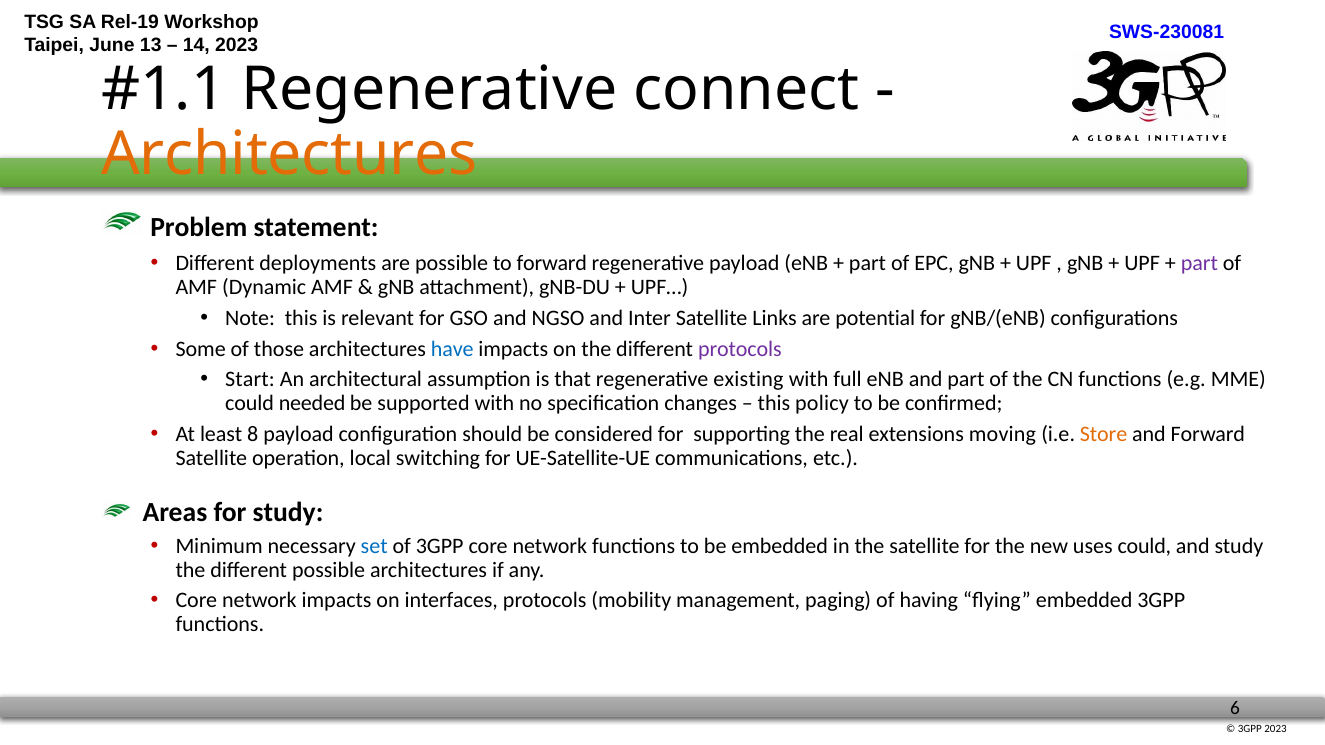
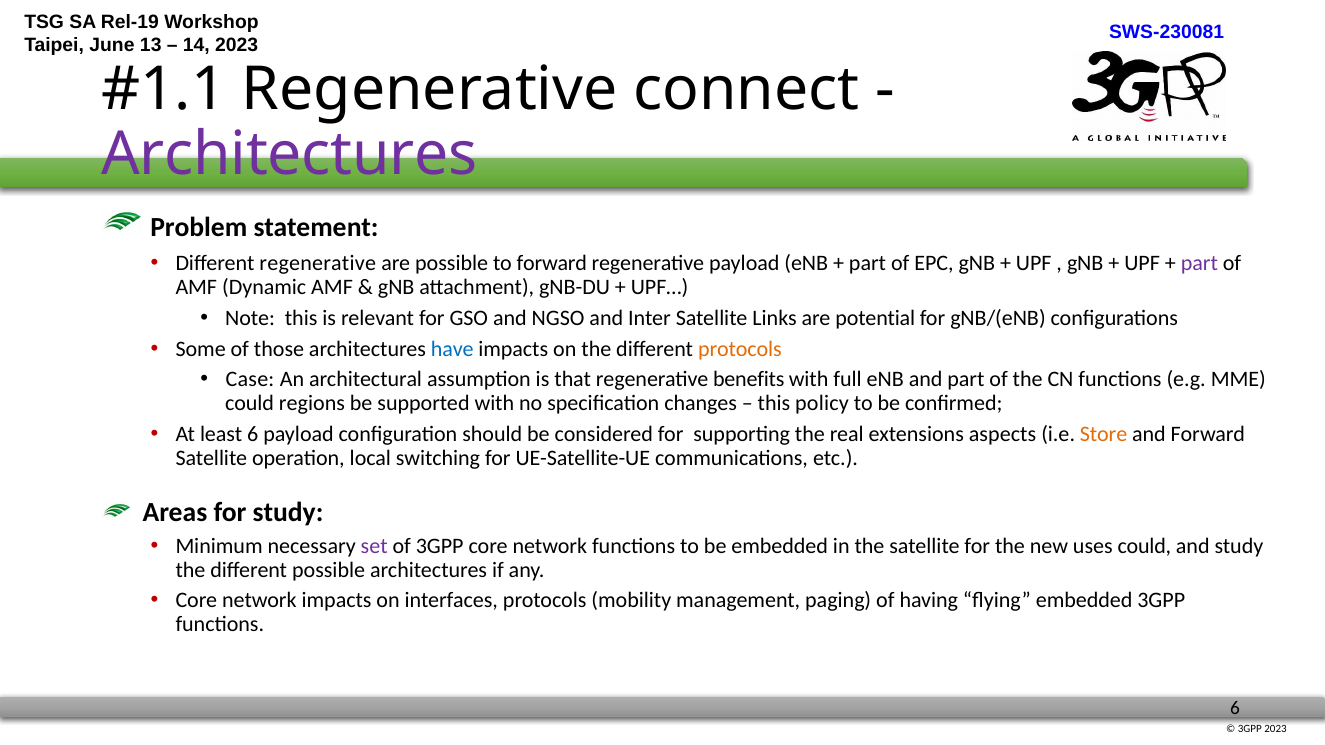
Architectures colour: orange -> purple (290, 155)
Different deployments: deployments -> regenerative (318, 264)
protocols colour: purple -> orange (740, 349)
Start: Start -> Case (250, 380)
existing: existing -> benefits (749, 380)
needed: needed -> regions (312, 404)
least 8: 8 -> 6 (253, 434)
moving: moving -> aspects (1003, 434)
set colour: blue -> purple (374, 546)
